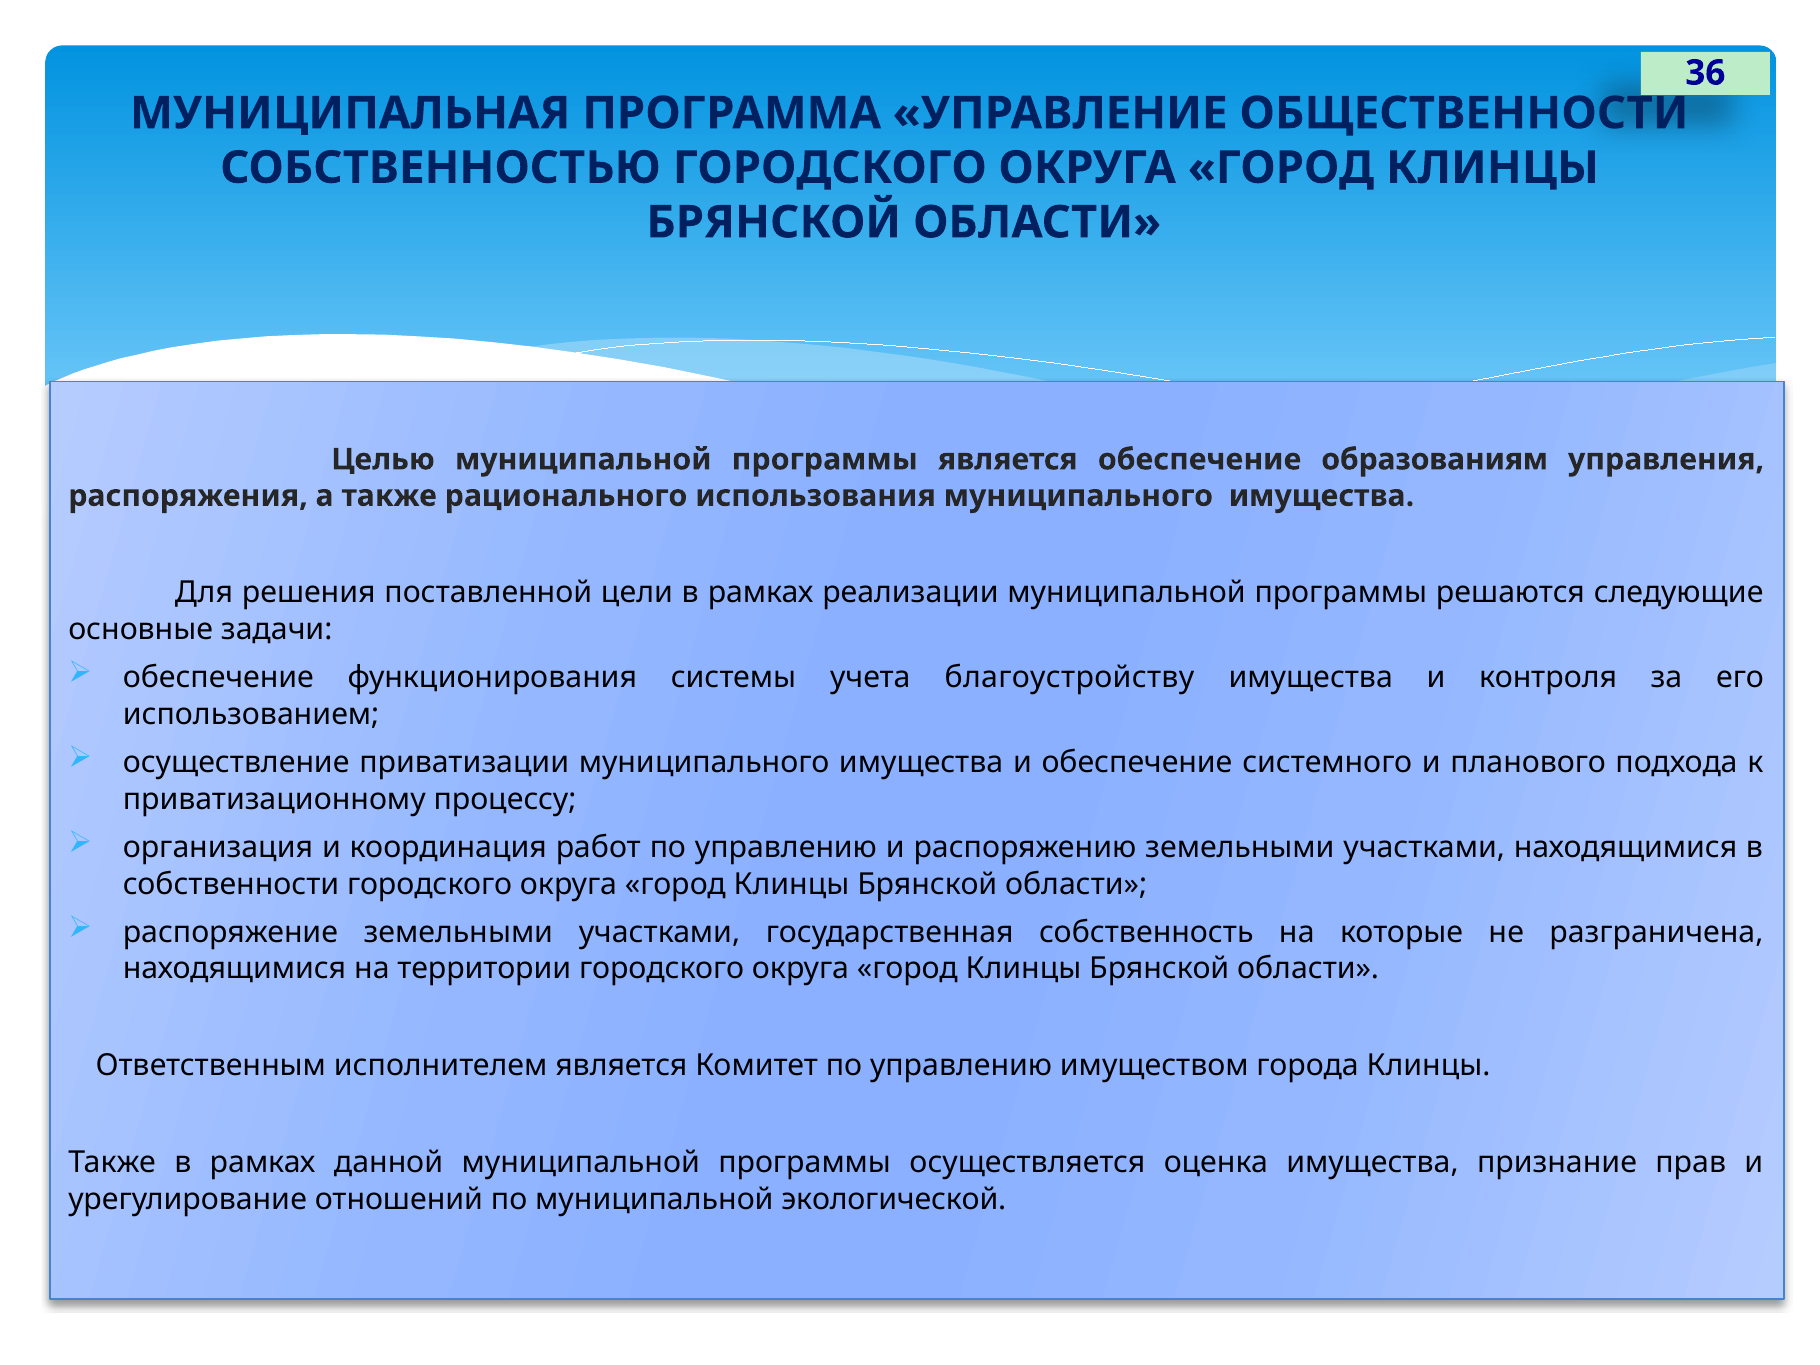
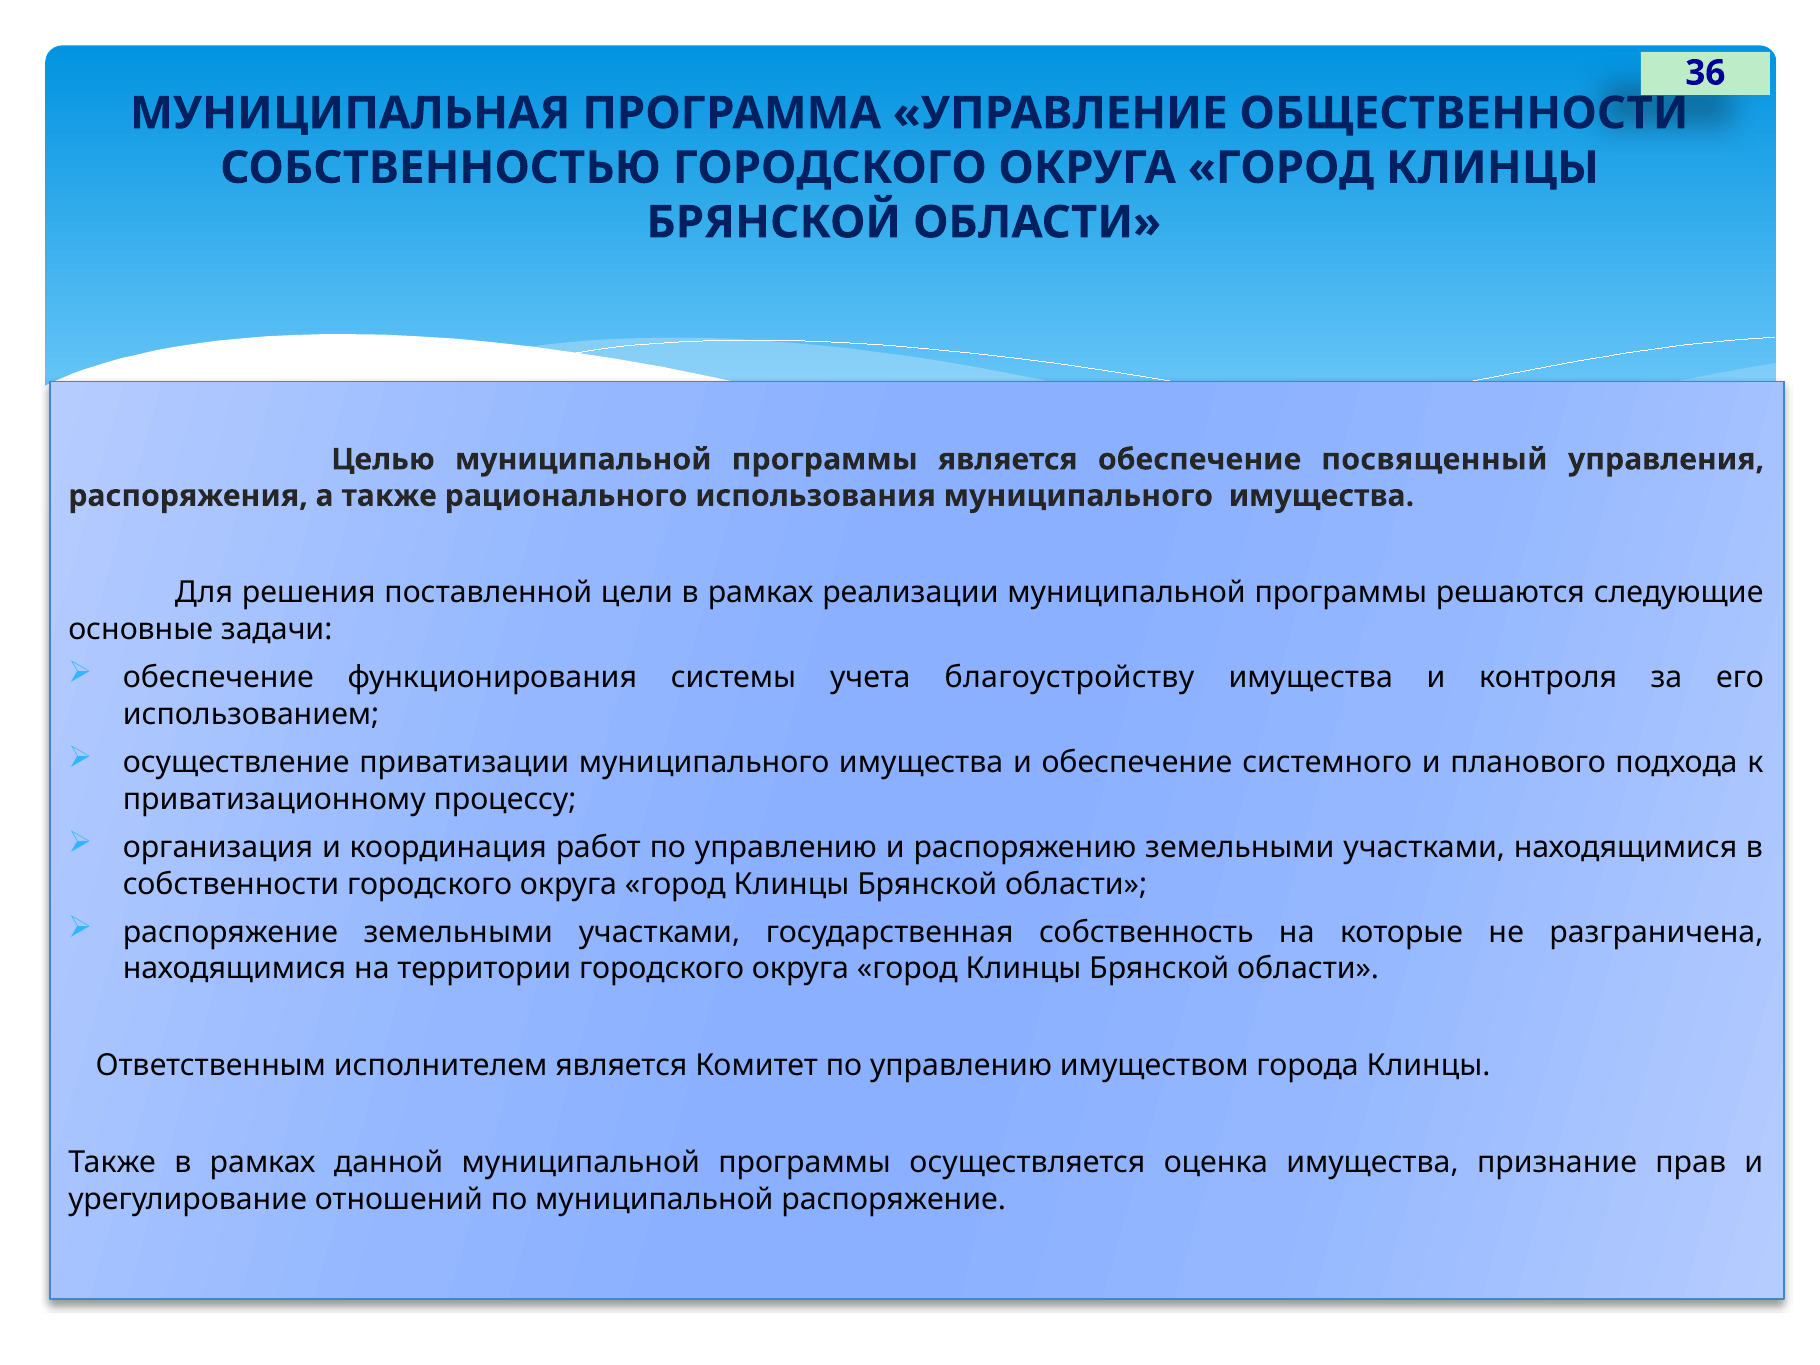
образованиям: образованиям -> посвященный (1434, 459)
муниципальной экологической: экологической -> распоряжение (894, 1199)
